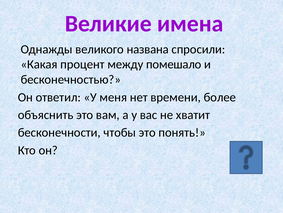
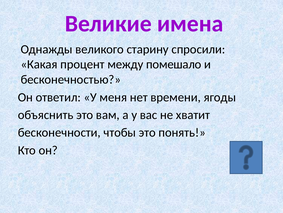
названа: названа -> старину (148, 49)
более: более -> ягоды (220, 97)
